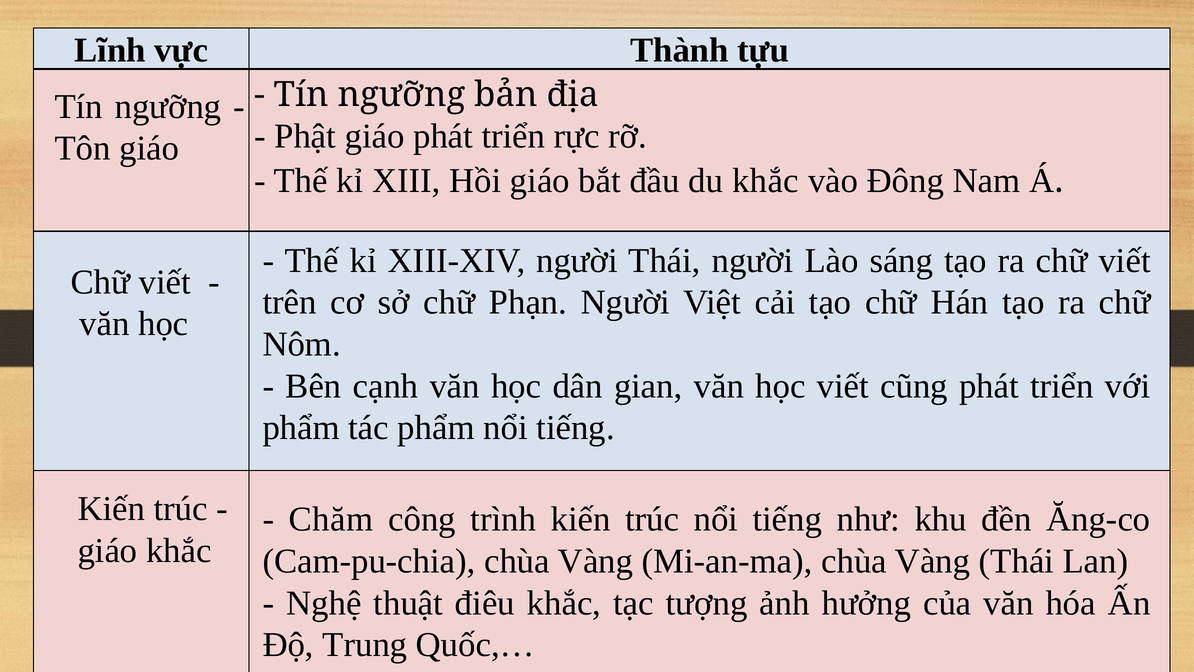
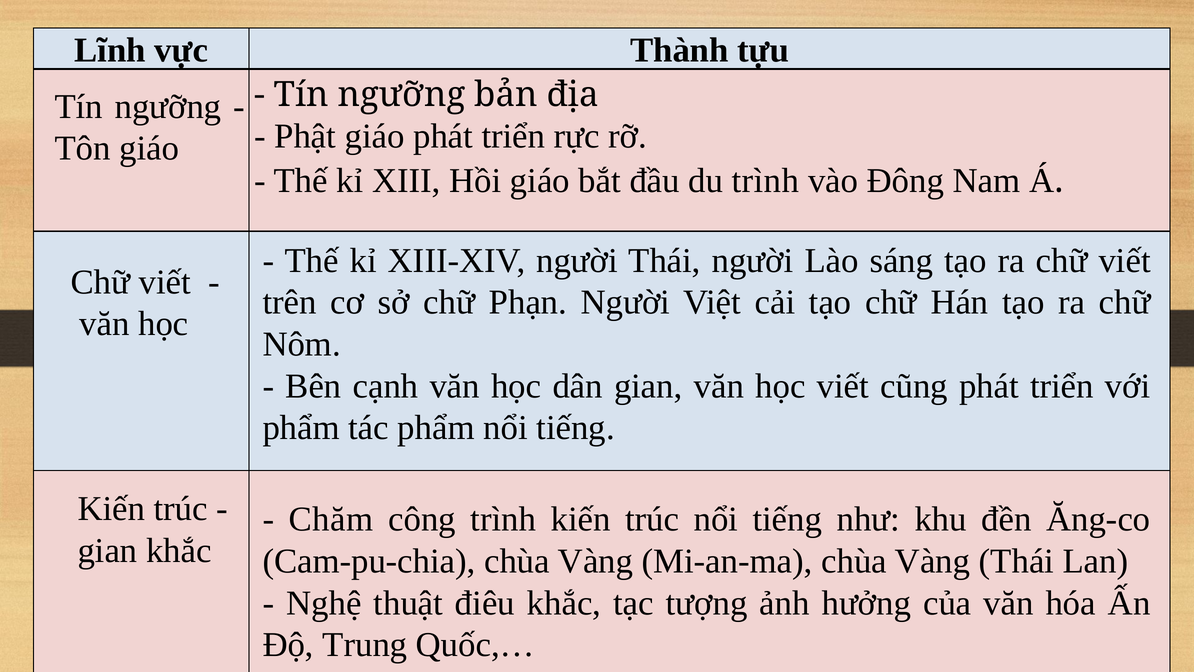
du khắc: khắc -> trình (765, 181)
giáo: giáo -> gian (107, 550)
